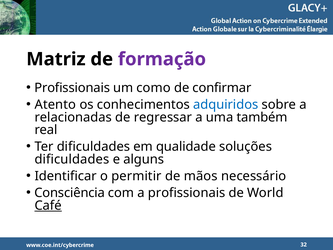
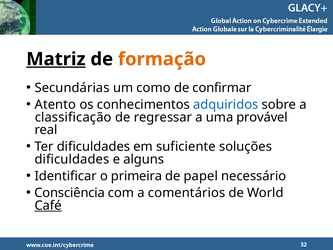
Matriz underline: none -> present (56, 59)
formação colour: purple -> orange (162, 59)
Profissionais: Profissionais -> Secundárias (72, 88)
relacionadas: relacionadas -> classificação (73, 117)
também: também -> provável (262, 117)
qualidade: qualidade -> suficiente (186, 147)
permitir: permitir -> primeira (137, 176)
mãos: mãos -> papel (201, 176)
a profissionais: profissionais -> comentários (187, 193)
